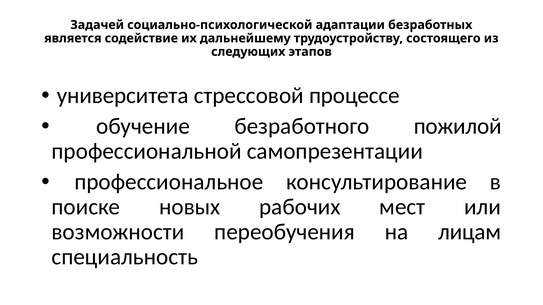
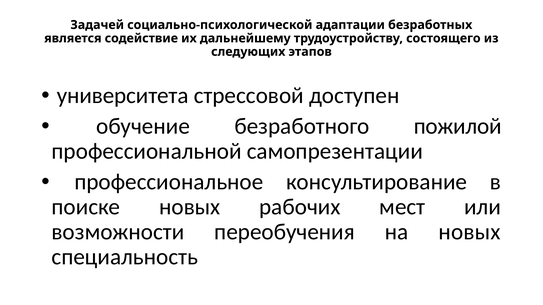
процессе: процессе -> доступен (354, 96)
на лицам: лицам -> новых (469, 232)
